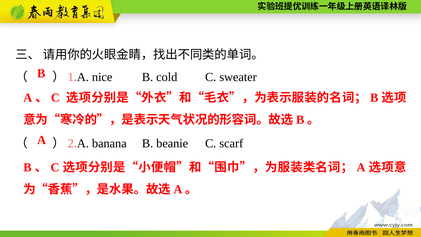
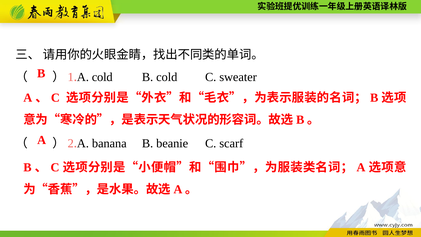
A nice: nice -> cold (102, 77)
